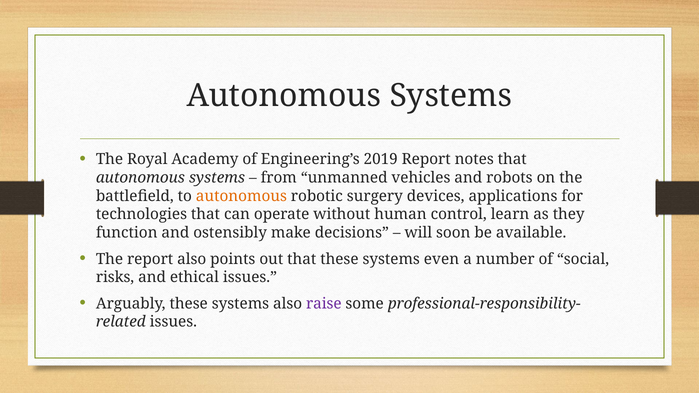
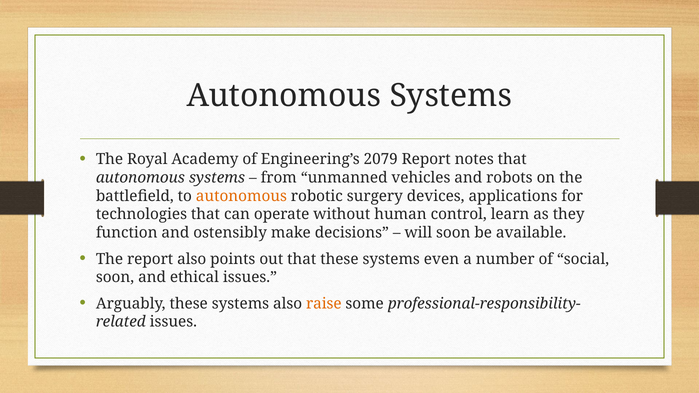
2019: 2019 -> 2079 (381, 159)
risks: risks -> soon (115, 277)
raise colour: purple -> orange (324, 304)
